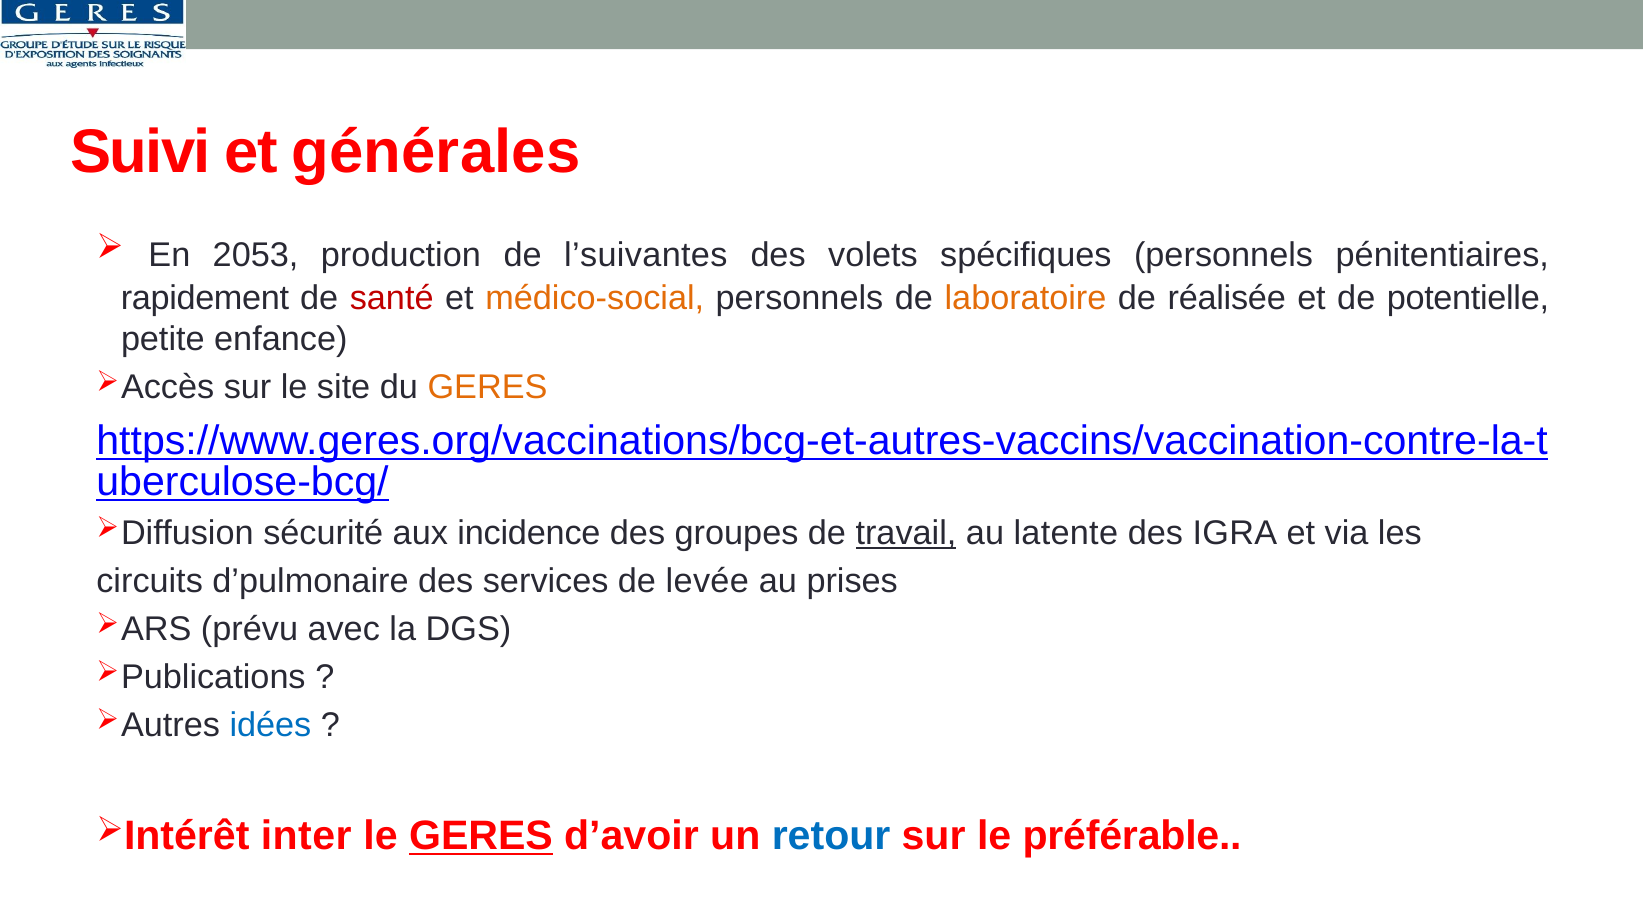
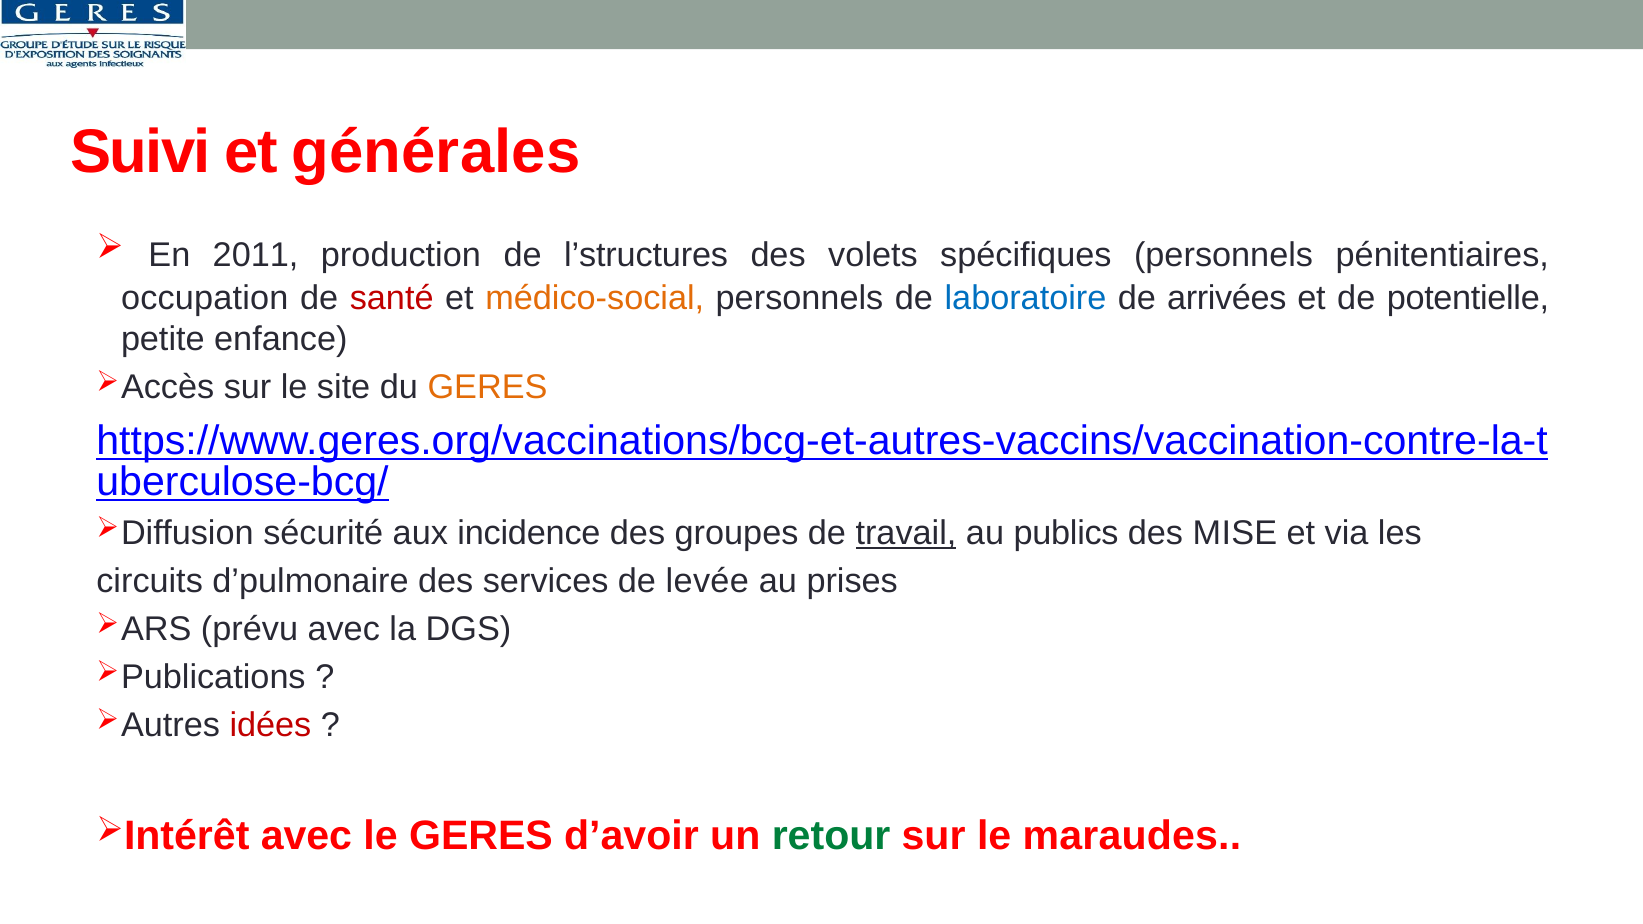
2053: 2053 -> 2011 (256, 255)
l’suivantes: l’suivantes -> l’structures (646, 255)
rapidement: rapidement -> occupation (205, 298)
laboratoire colour: orange -> blue (1025, 298)
réalisée: réalisée -> arrivées (1227, 298)
latente: latente -> publics (1066, 533)
IGRA: IGRA -> MISE (1235, 533)
idées colour: blue -> red (270, 725)
inter: inter -> avec (306, 836)
GERES underline: present -> none (481, 836)
retour colour: blue -> green (831, 836)
préférable: préférable -> maraudes (1132, 836)
